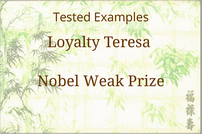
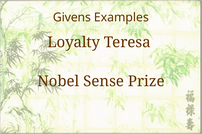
Tested: Tested -> Givens (72, 17)
Weak: Weak -> Sense (104, 81)
